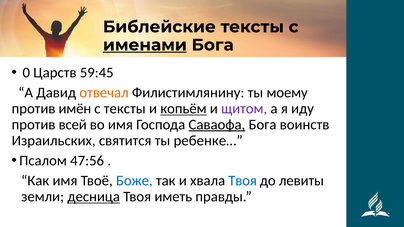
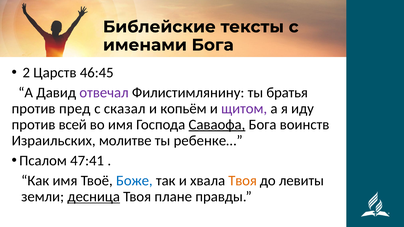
именами underline: present -> none (145, 45)
0: 0 -> 2 (26, 73)
59:45: 59:45 -> 46:45 (97, 73)
отвечал colour: orange -> purple (104, 93)
моему: моему -> братья (287, 93)
имён: имён -> пред (75, 109)
с тексты: тексты -> сказал (125, 109)
копьём underline: present -> none (183, 109)
святится: святится -> молитве (125, 141)
47:56: 47:56 -> 47:41 (87, 161)
Твоя colour: blue -> orange (243, 181)
иметь: иметь -> плане (173, 197)
